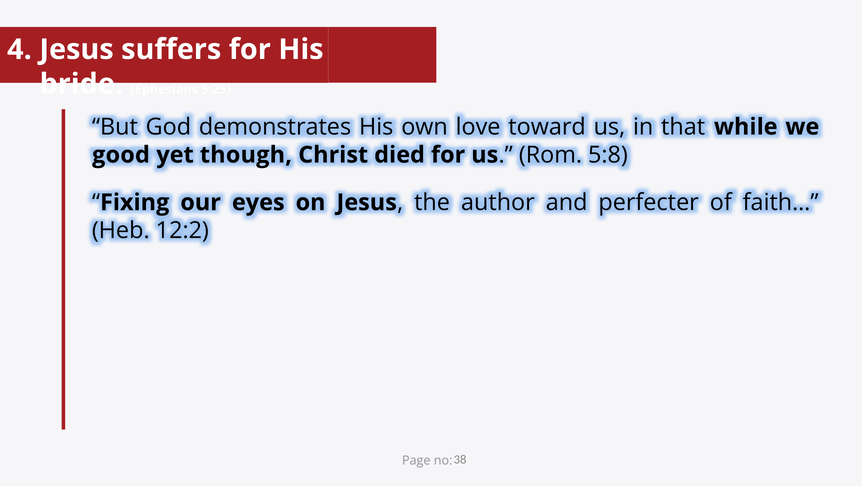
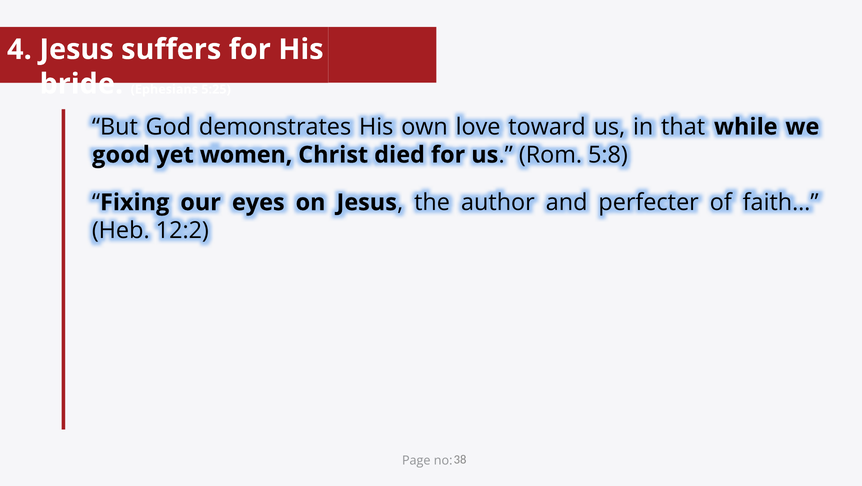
though: though -> women (246, 155)
